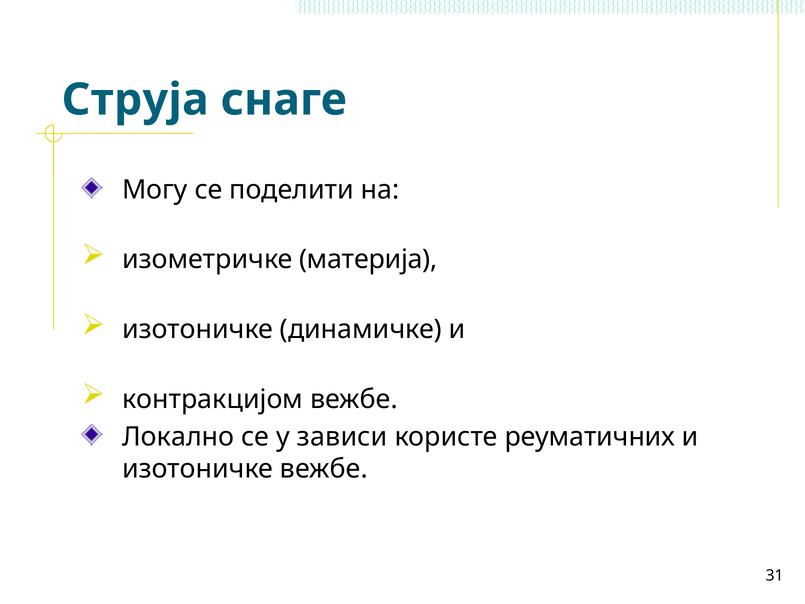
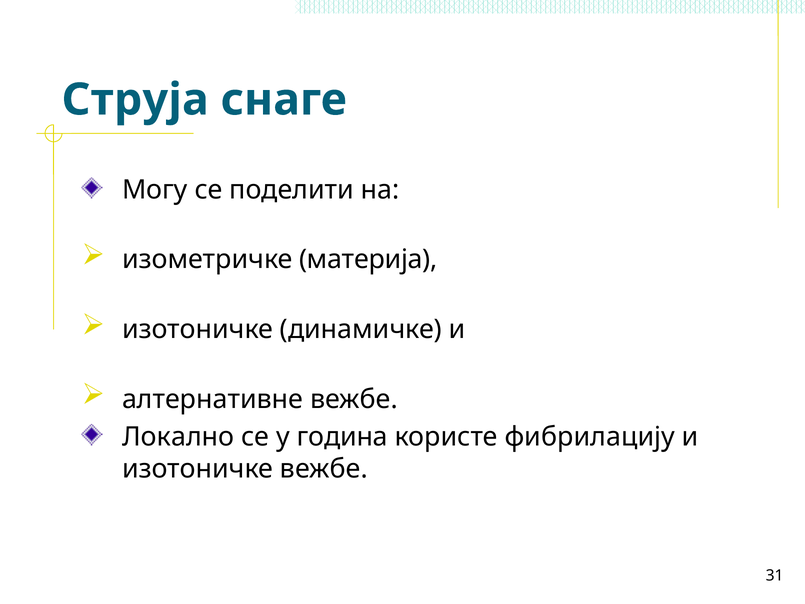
контракцијом: контракцијом -> алтернативне (213, 399)
зависи: зависи -> година (342, 437)
реуматичних: реуматичних -> фибрилацију (590, 437)
